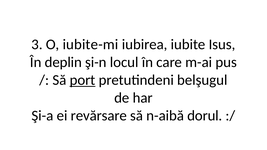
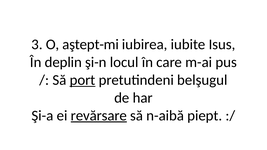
iubite-mi: iubite-mi -> aştept-mi (91, 45)
revărsare underline: none -> present (99, 116)
dorul: dorul -> piept (205, 116)
